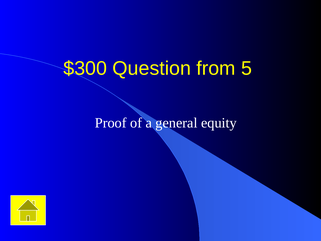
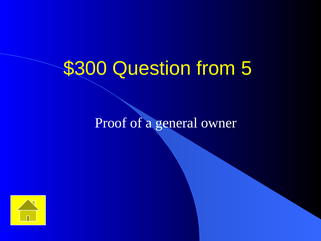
equity: equity -> owner (219, 123)
